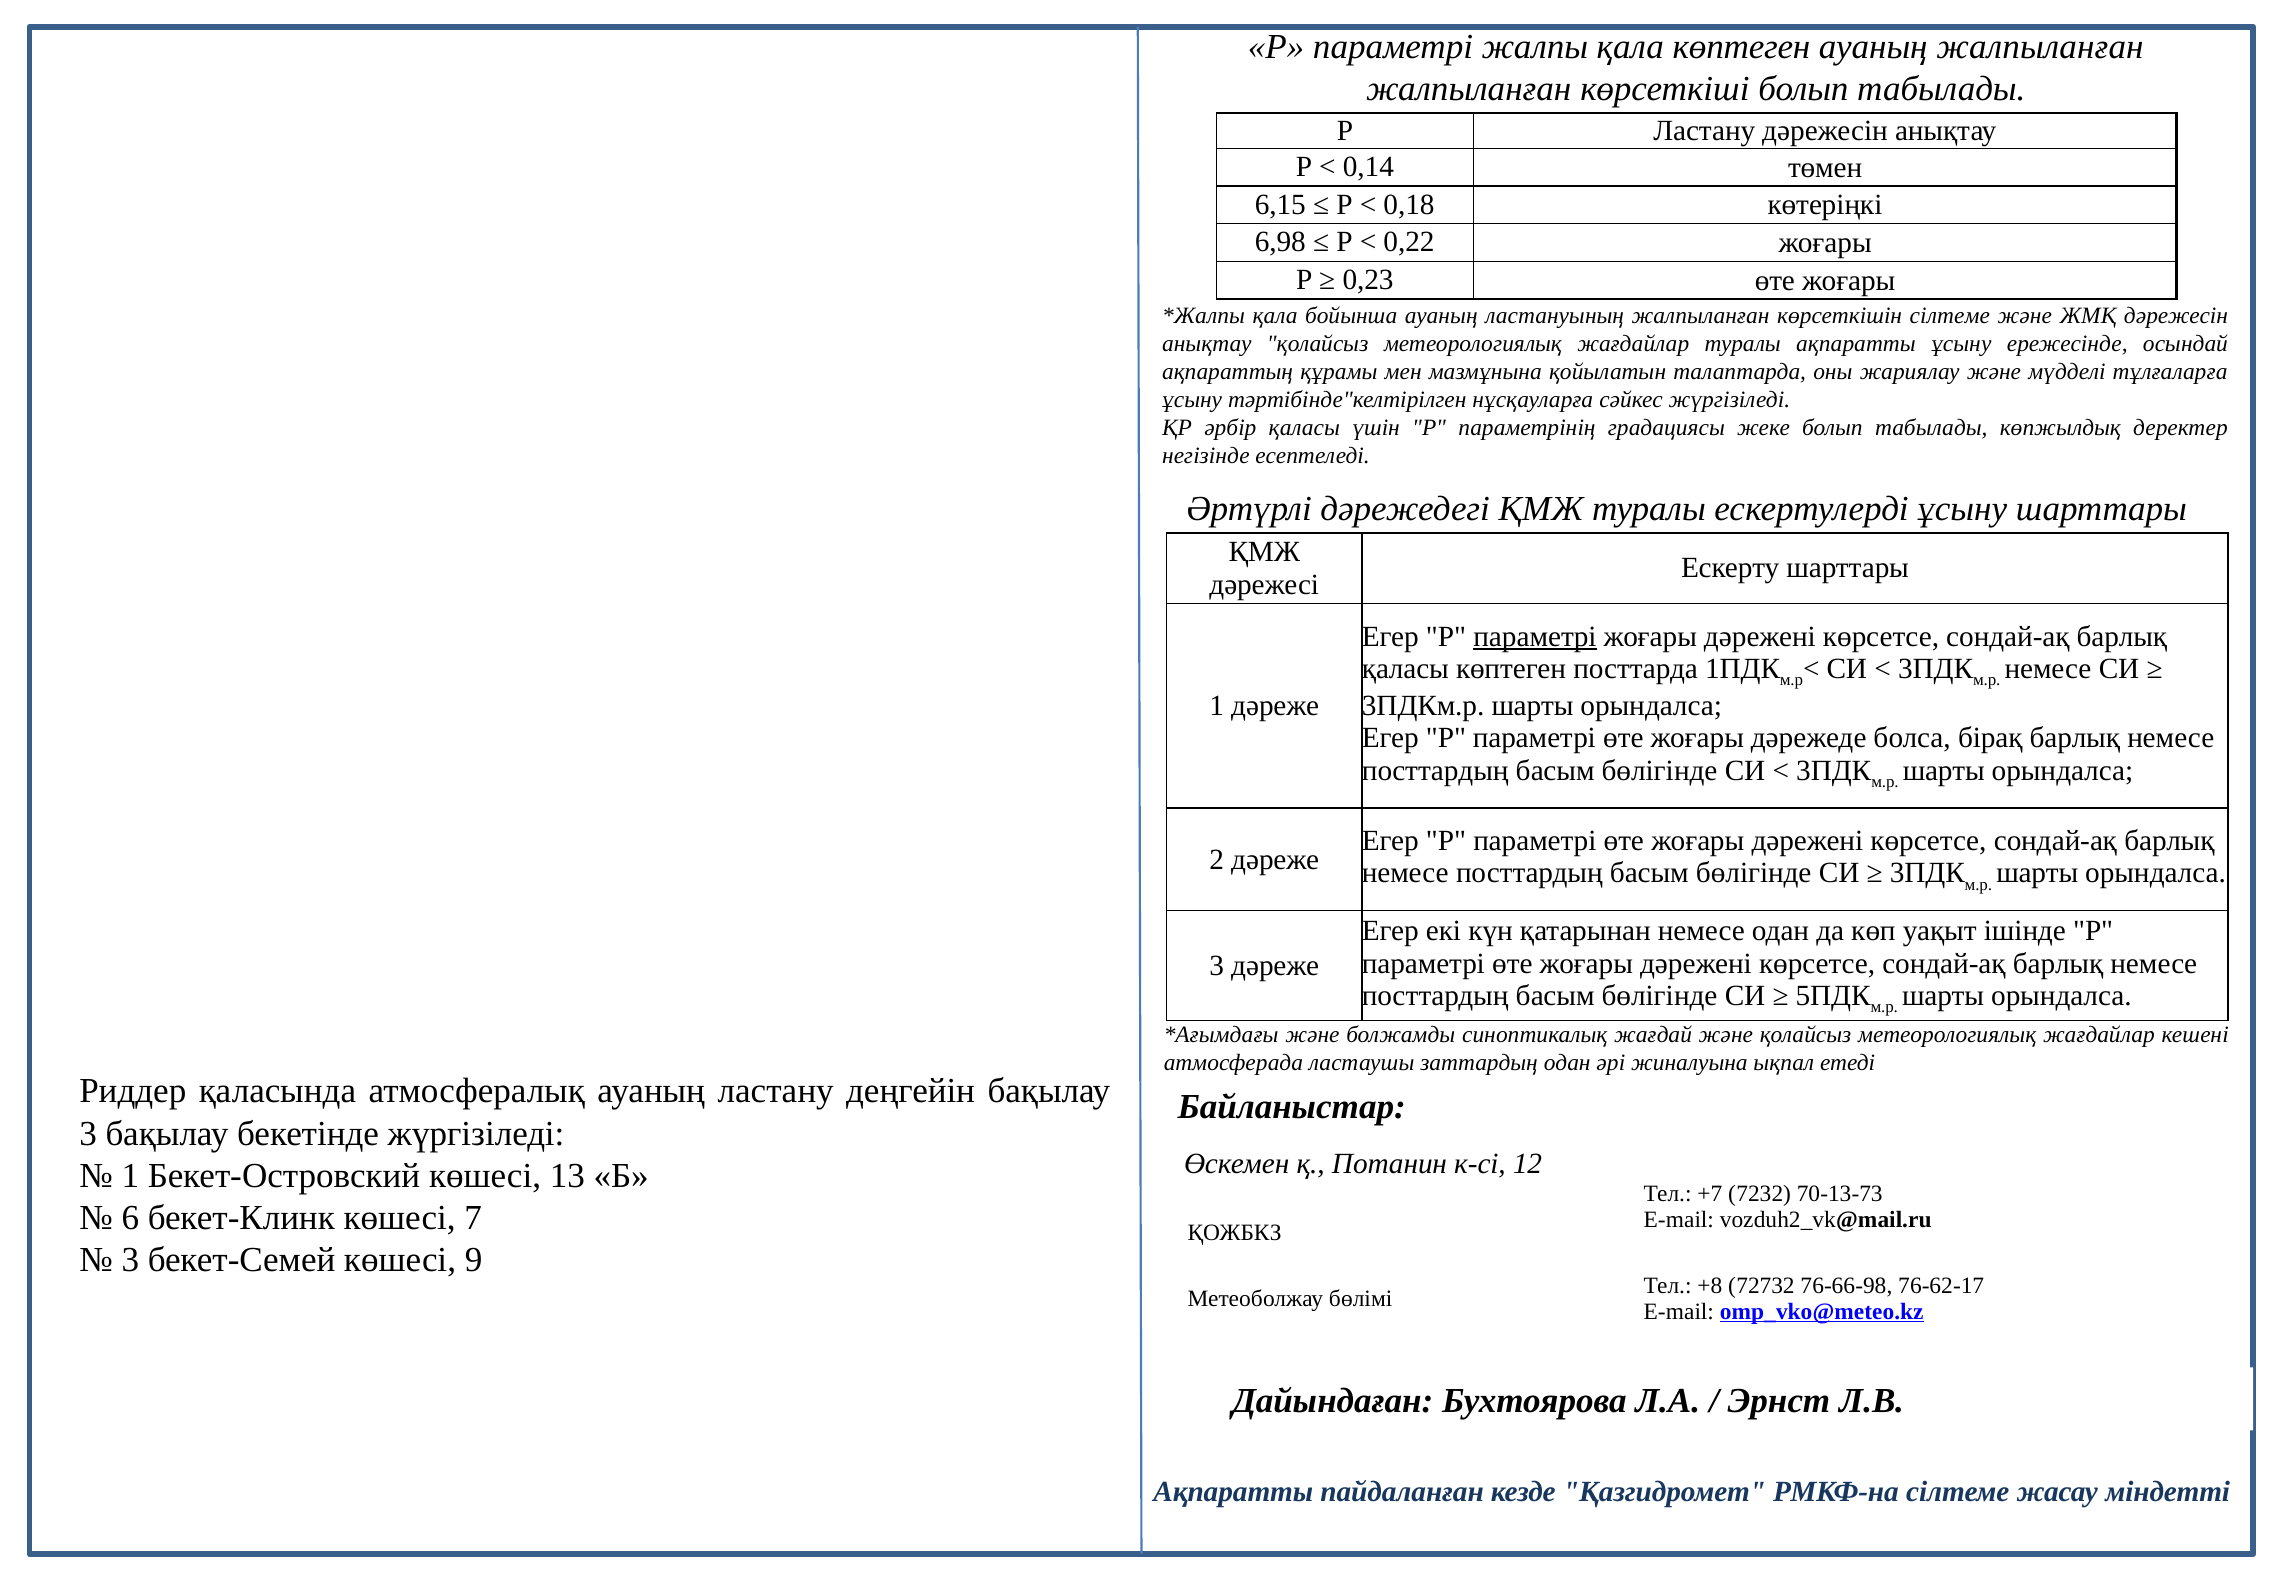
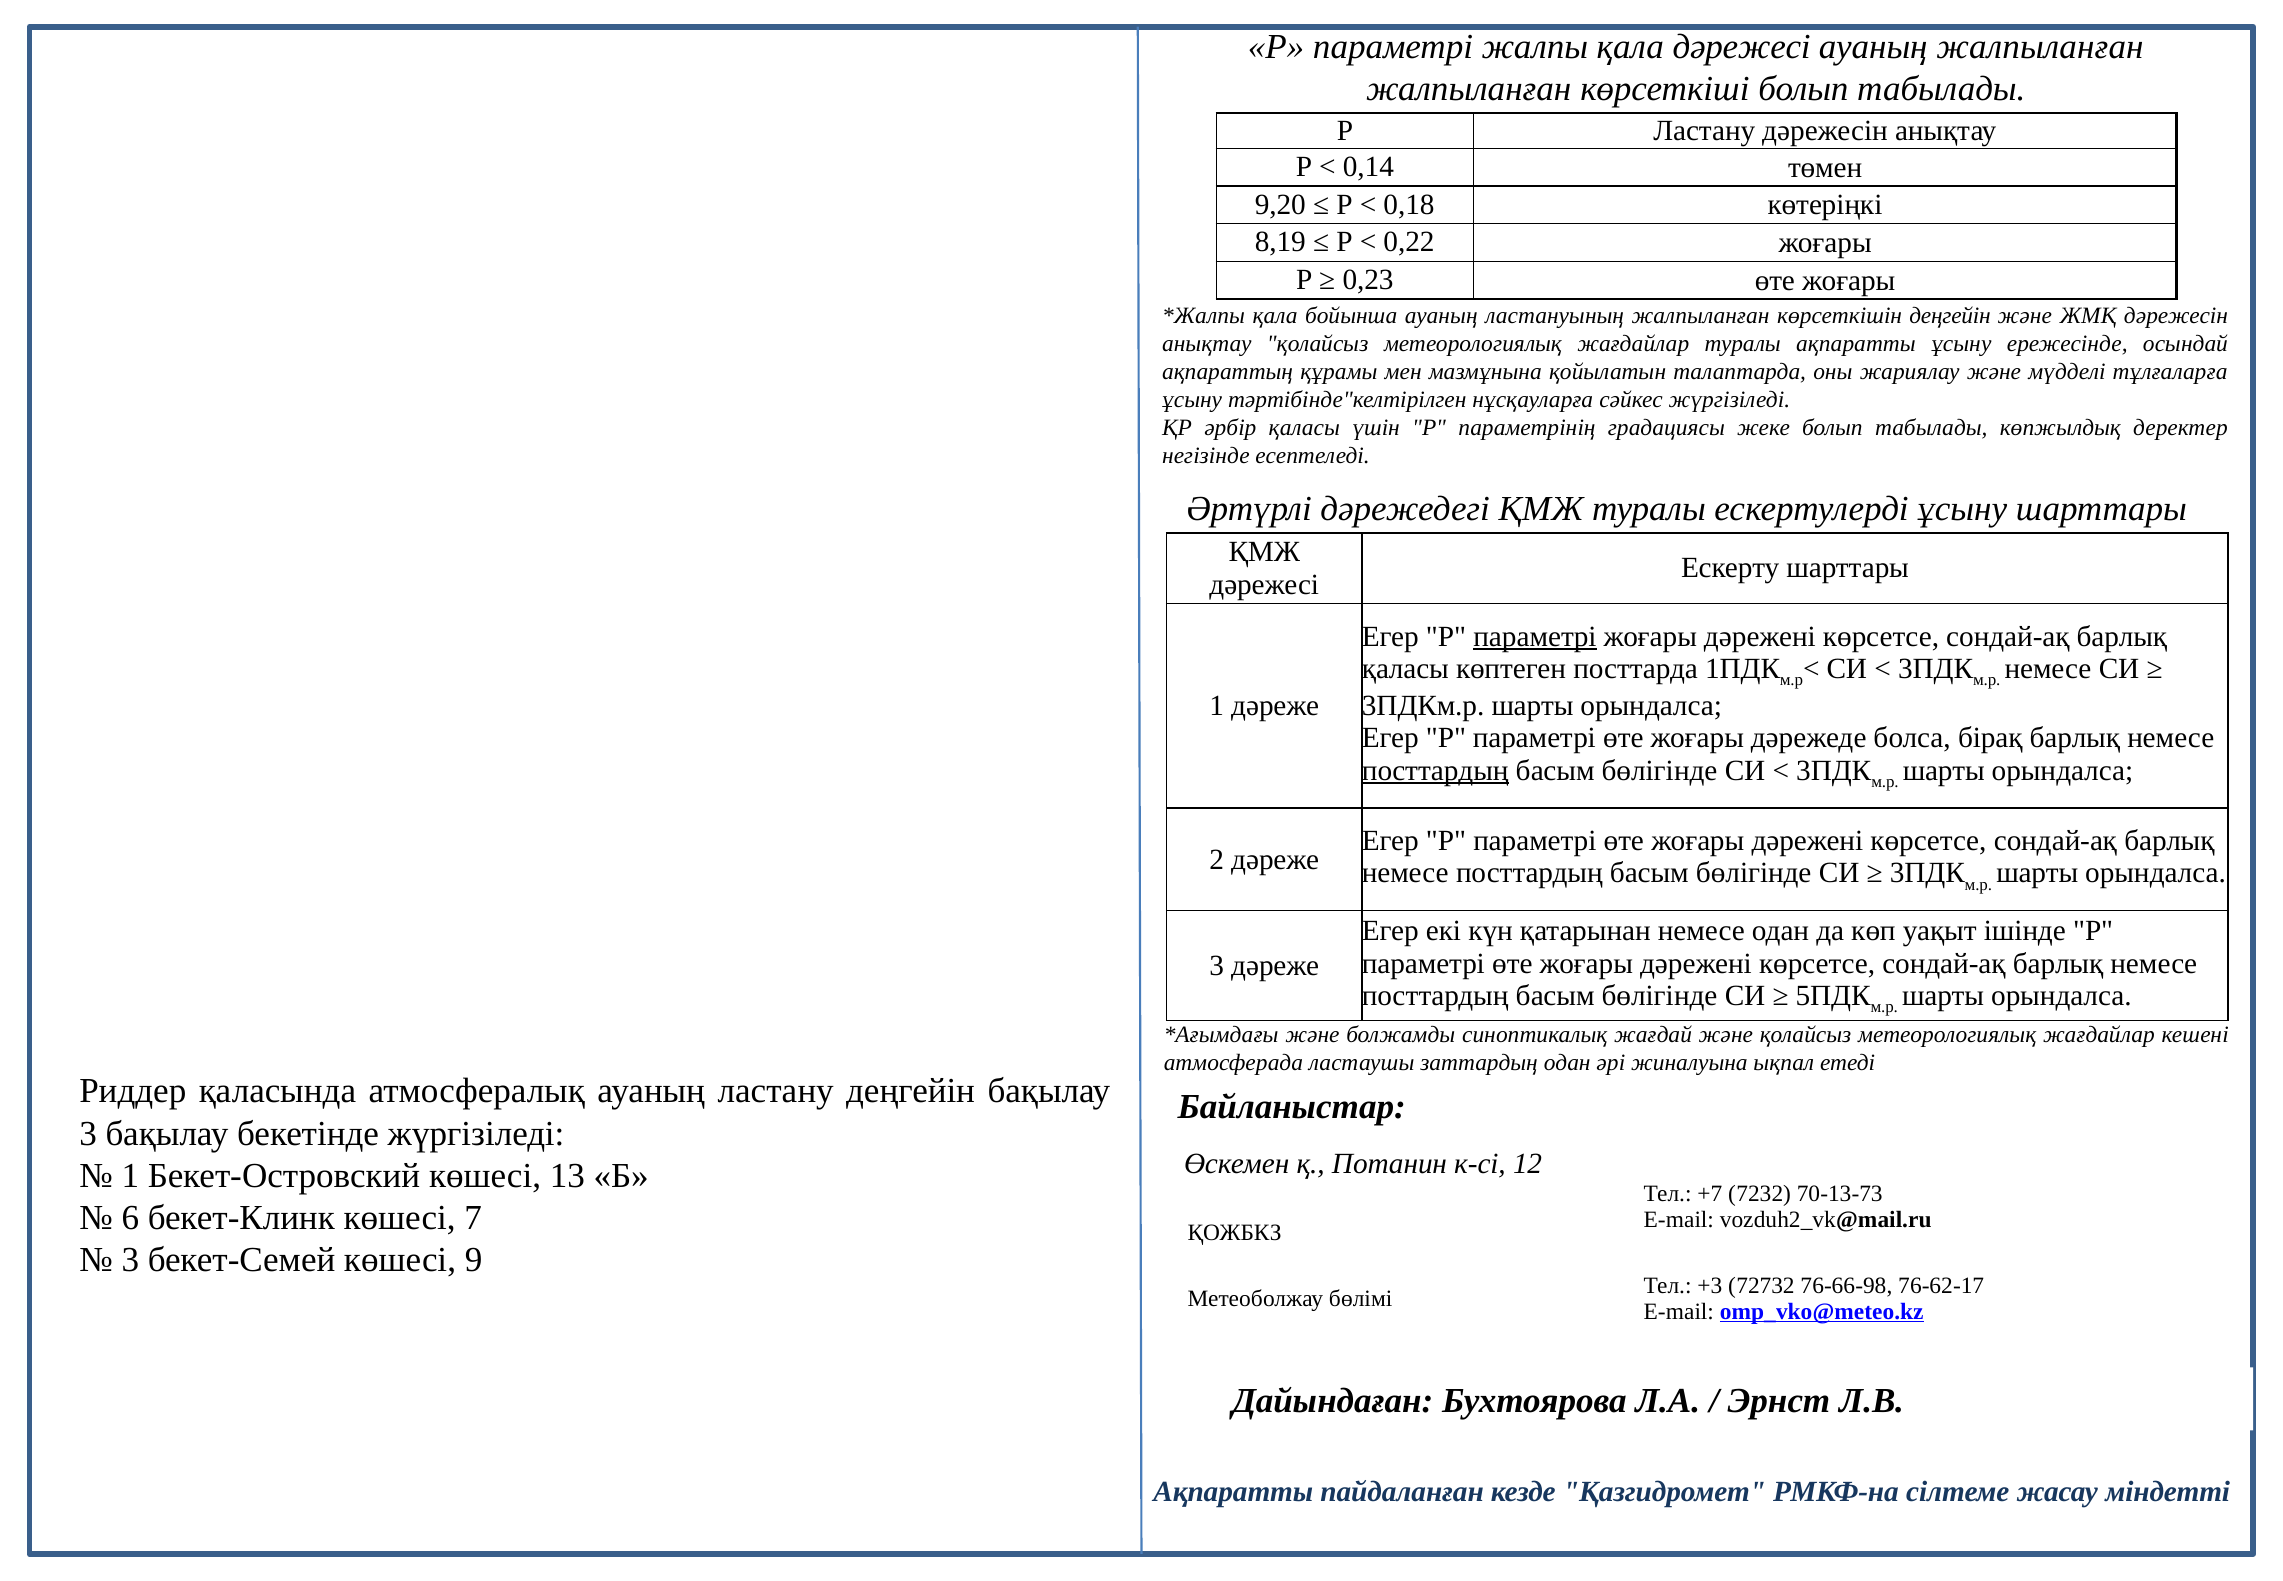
қала көптеген: көптеген -> дәрежесі (1742, 47)
6,15: 6,15 -> 9,20 (1280, 205)
6,98: 6,98 -> 8,19 (1280, 242)
көрсеткішін сілтеме: сілтеме -> деңгейін (1950, 315)
посттардың underline: none -> present (1435, 770)
+8: +8 -> +3 (1710, 1285)
